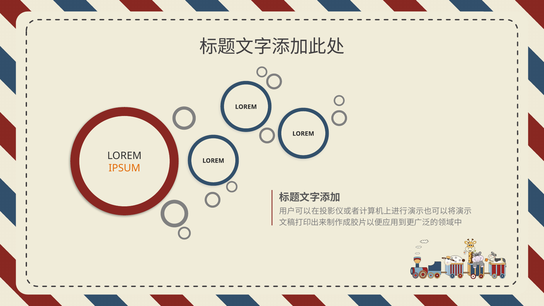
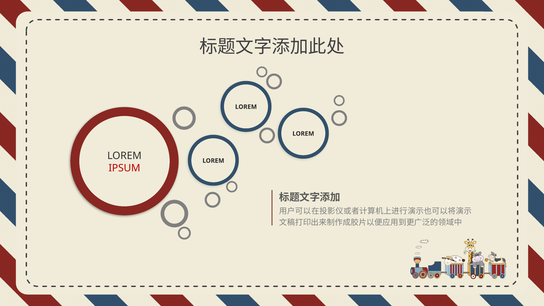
IPSUM colour: orange -> red (124, 168)
